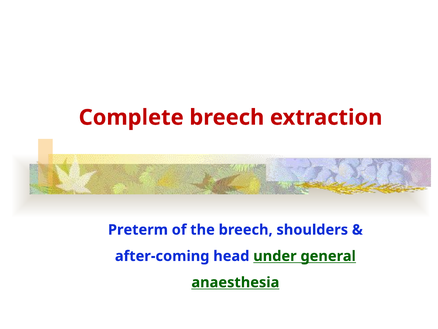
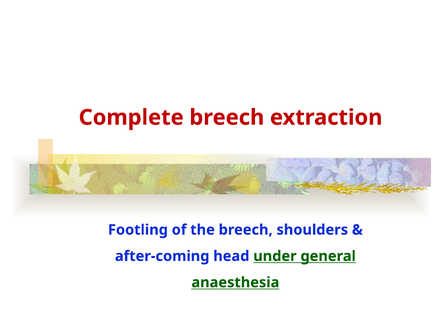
Preterm: Preterm -> Footling (138, 229)
